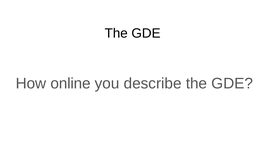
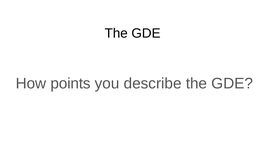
online: online -> points (71, 84)
